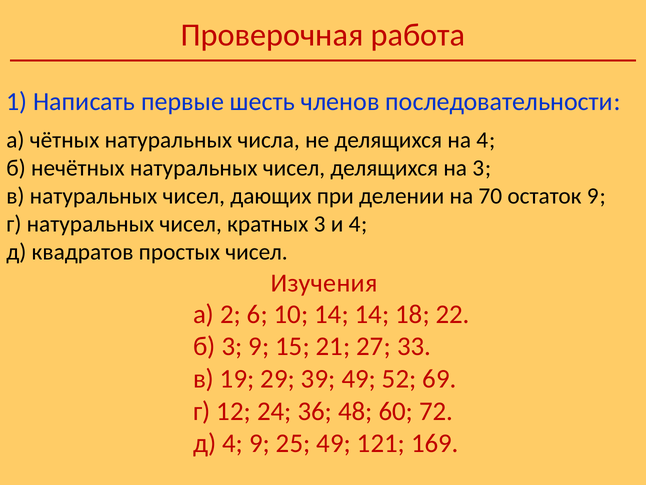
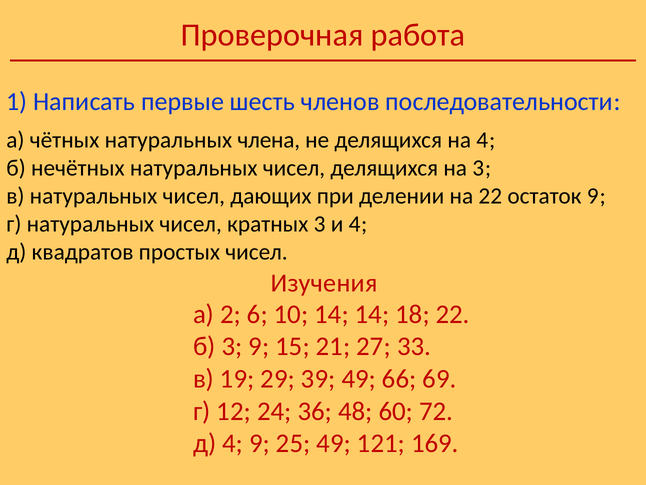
числа: числа -> члена (269, 140)
на 70: 70 -> 22 (490, 196)
52: 52 -> 66 (399, 378)
